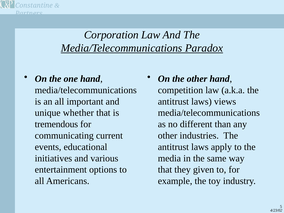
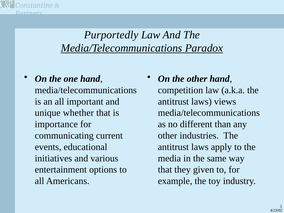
Corporation: Corporation -> Purportedly (111, 35)
tremendous: tremendous -> importance (56, 124)
